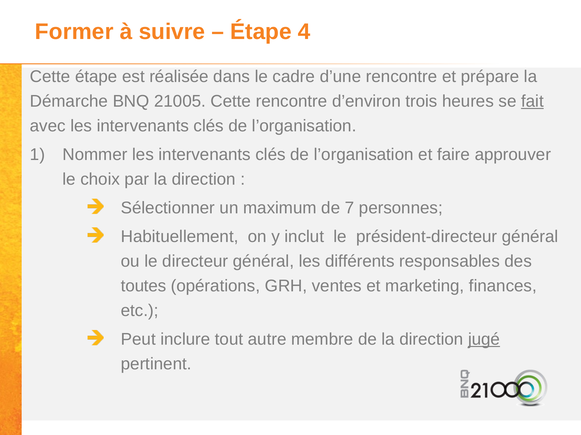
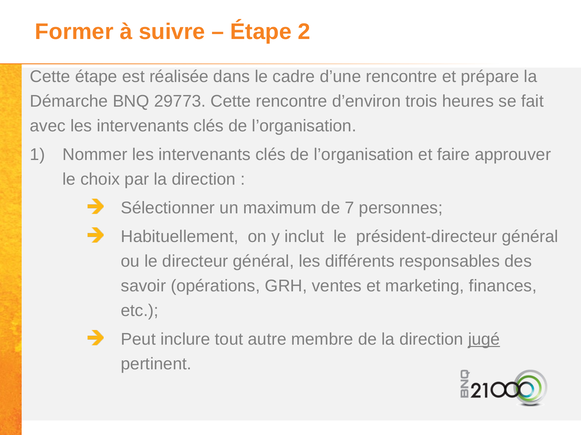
4: 4 -> 2 (304, 32)
21005: 21005 -> 29773 (180, 101)
fait underline: present -> none (532, 101)
toutes: toutes -> savoir (143, 286)
